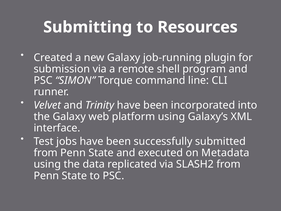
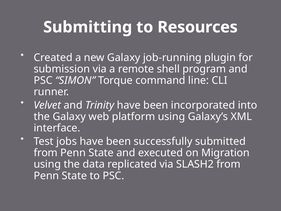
Metadata: Metadata -> Migration (225, 153)
